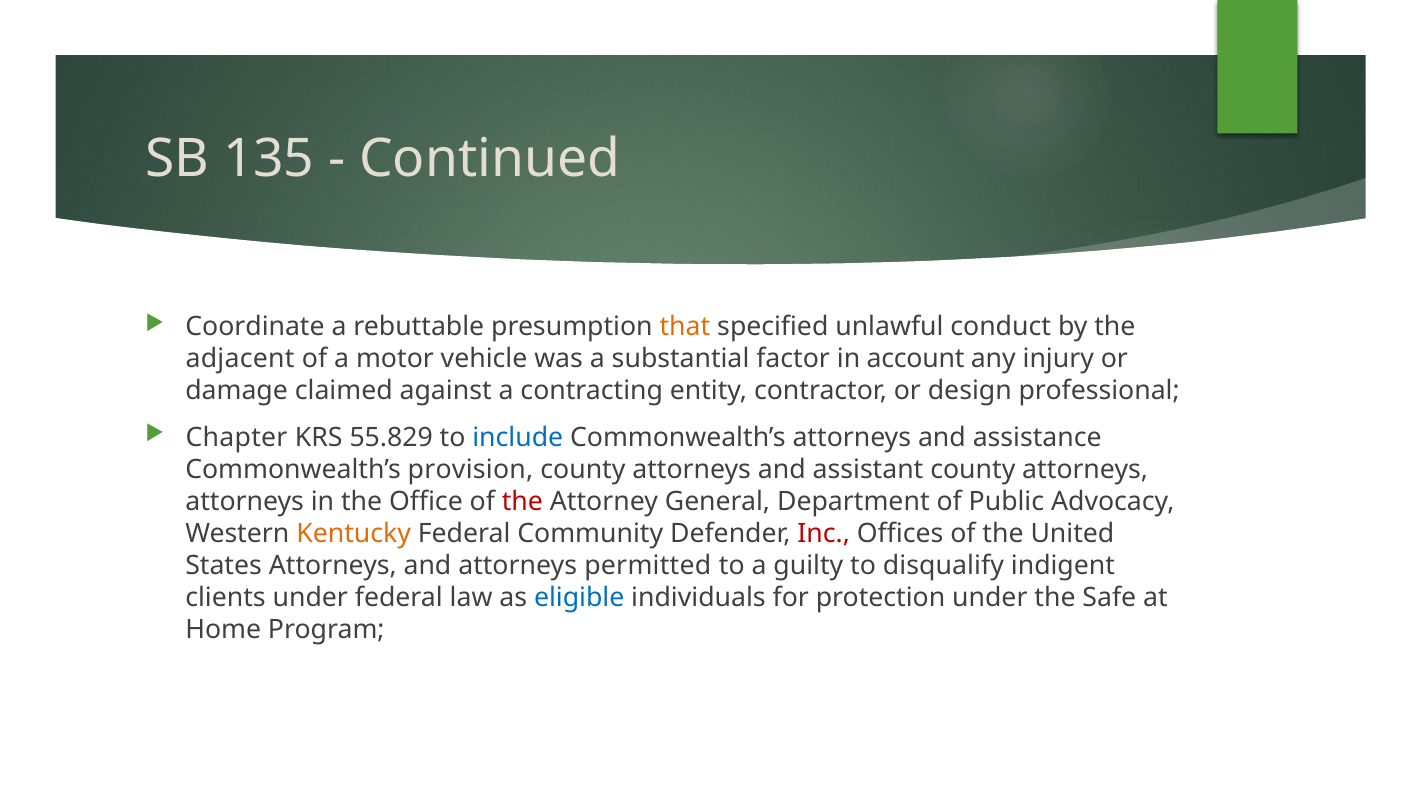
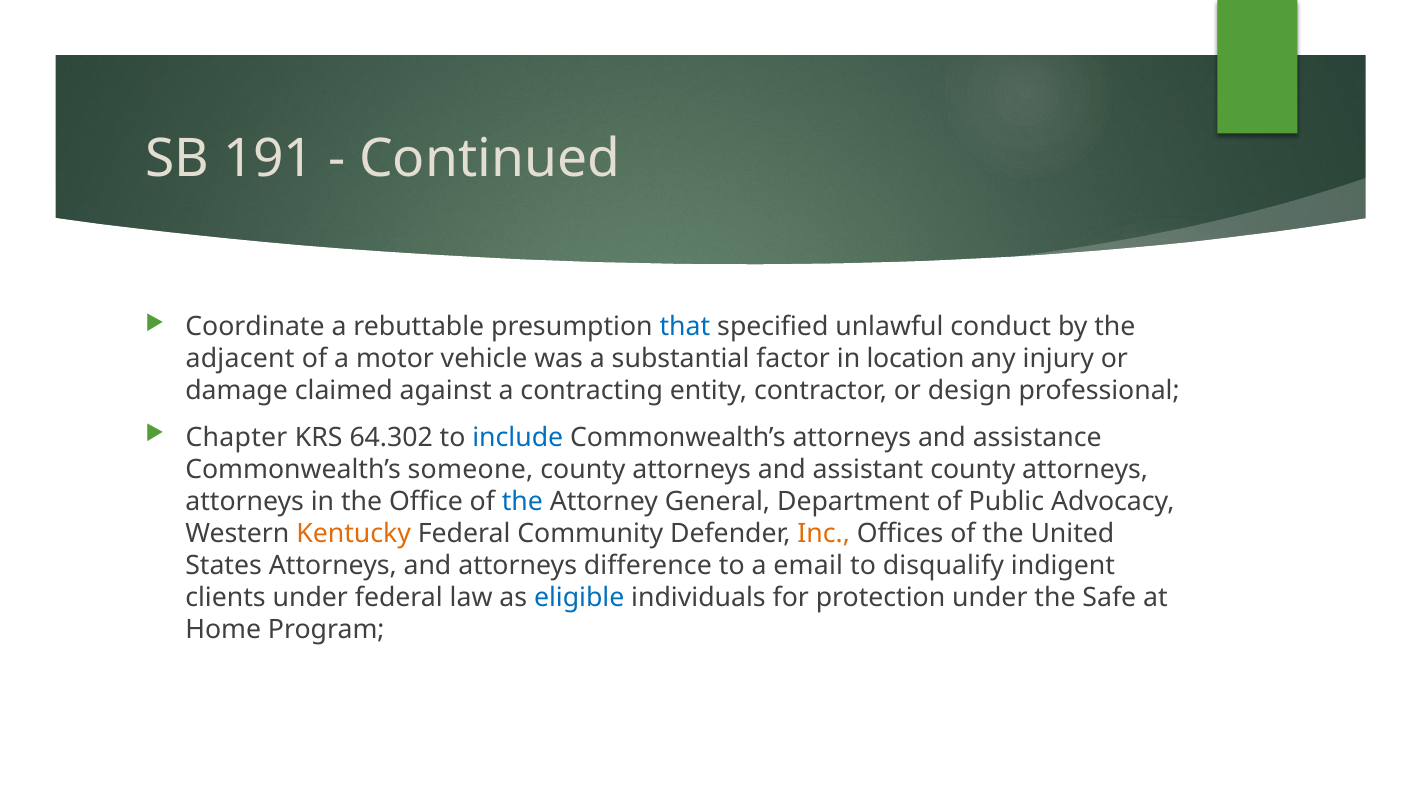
135: 135 -> 191 (269, 158)
that colour: orange -> blue (685, 327)
account: account -> location (916, 359)
55.829: 55.829 -> 64.302 (391, 438)
provision: provision -> someone (470, 470)
the colour: red -> blue (522, 502)
Inc colour: red -> orange (824, 534)
permitted: permitted -> difference (648, 566)
guilty: guilty -> email (808, 566)
